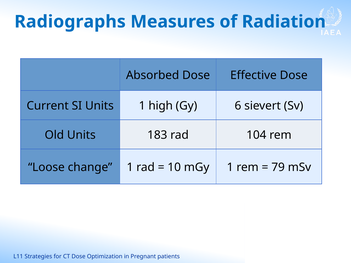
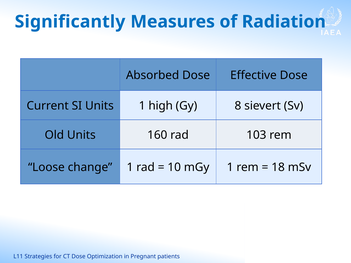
Radiographs: Radiographs -> Significantly (70, 22)
6: 6 -> 8 (238, 106)
183: 183 -> 160 (157, 135)
104: 104 -> 103 (256, 135)
79: 79 -> 18 (278, 167)
